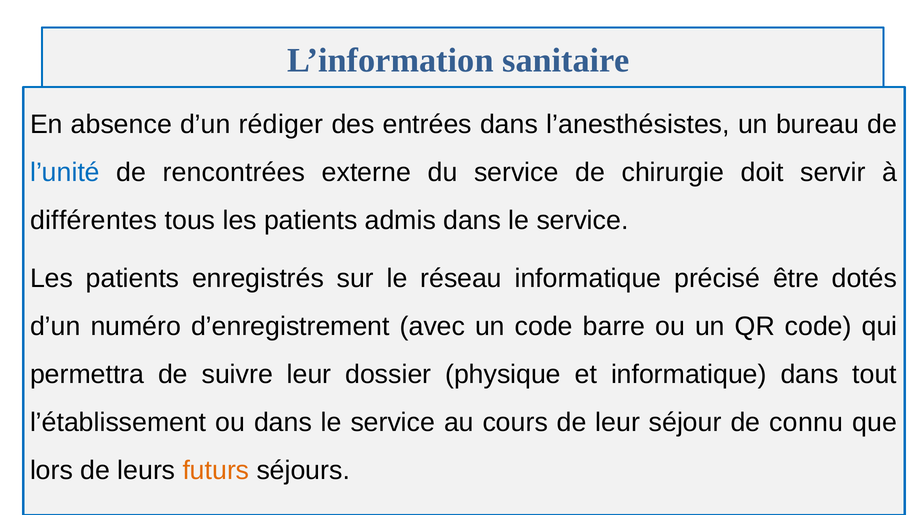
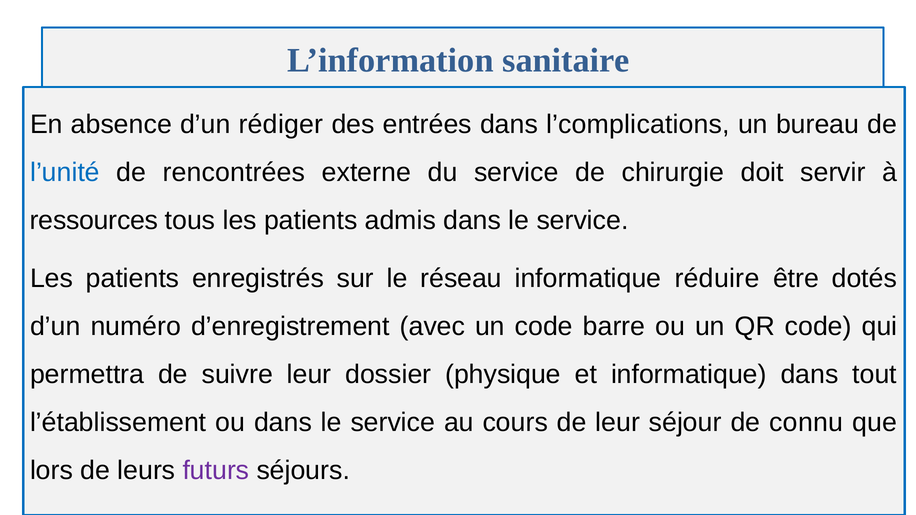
l’anesthésistes: l’anesthésistes -> l’complications (638, 124)
différentes: différentes -> ressources (94, 221)
précisé: précisé -> réduire (717, 278)
futurs colour: orange -> purple (216, 471)
